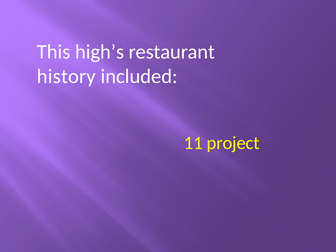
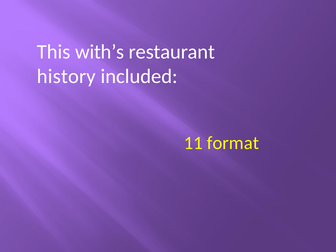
high’s: high’s -> with’s (100, 52)
project: project -> format (233, 143)
